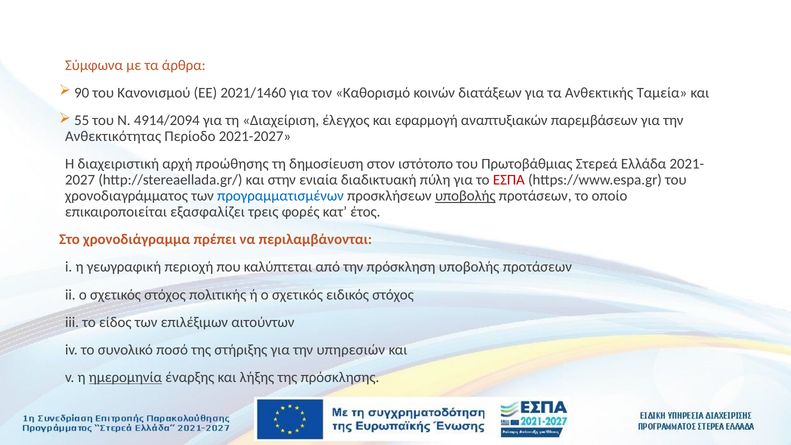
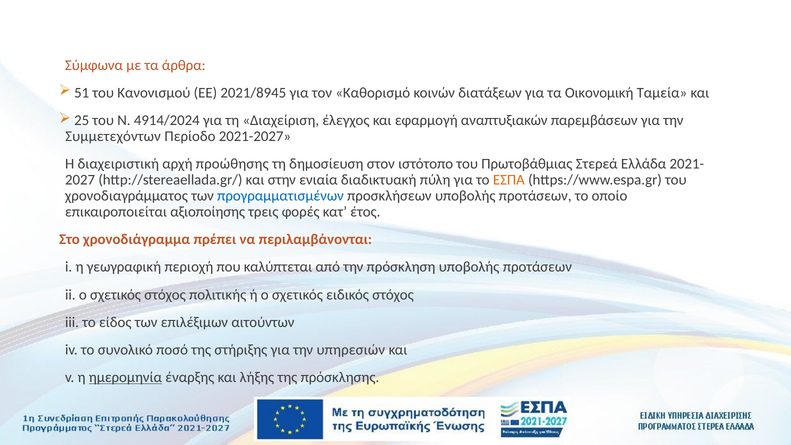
90: 90 -> 51 (82, 93)
2021/1460: 2021/1460 -> 2021/8945 (253, 93)
Ανθεκτικής: Ανθεκτικής -> Οικονομική (599, 93)
55: 55 -> 25 (82, 120)
4914/2094: 4914/2094 -> 4914/2024 (167, 120)
Ανθεκτικότητας: Ανθεκτικότητας -> Συμμετεχόντων (113, 136)
ΕΣΠΑ colour: red -> orange (509, 180)
υποβολής underline: present -> none (465, 196)
εξασφαλίζει: εξασφαλίζει -> αξιοποίησης (208, 212)
